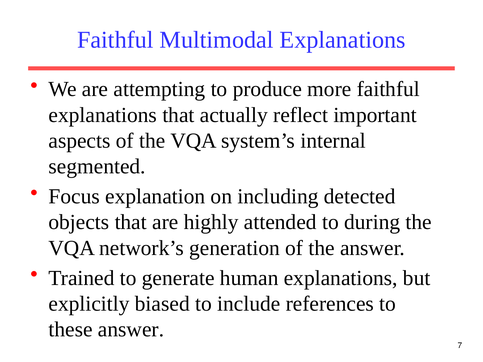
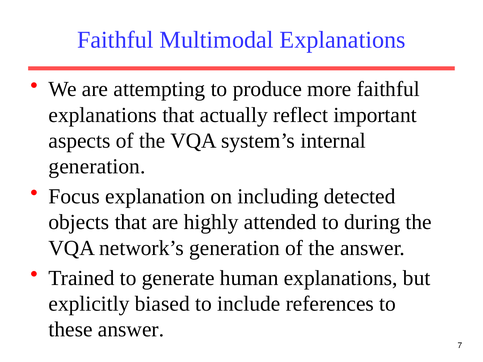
segmented: segmented -> generation (97, 167)
